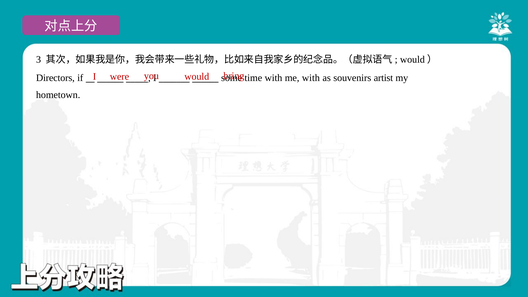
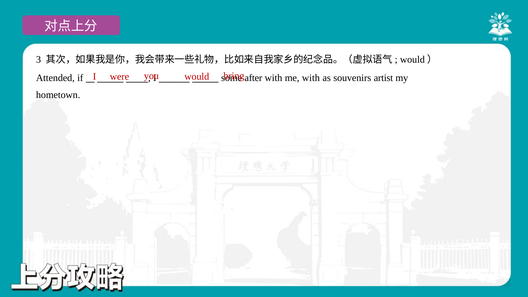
Directors: Directors -> Attended (55, 78)
time: time -> after (253, 78)
